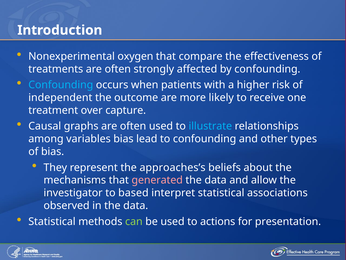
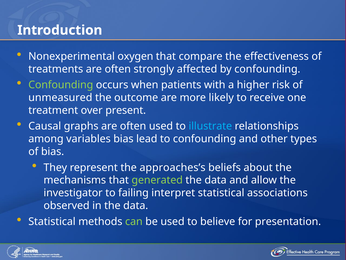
Confounding colour: light blue -> light green (61, 85)
independent: independent -> unmeasured (60, 97)
capture: capture -> present (126, 110)
generated colour: pink -> light green (157, 180)
based: based -> failing (133, 193)
actions: actions -> believe (218, 221)
